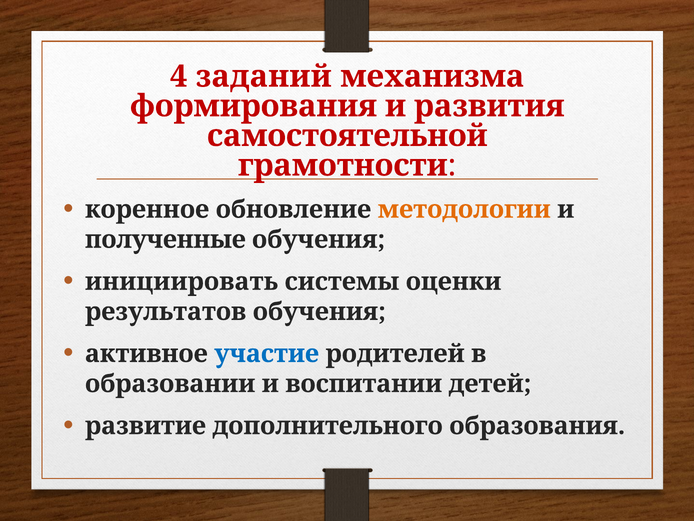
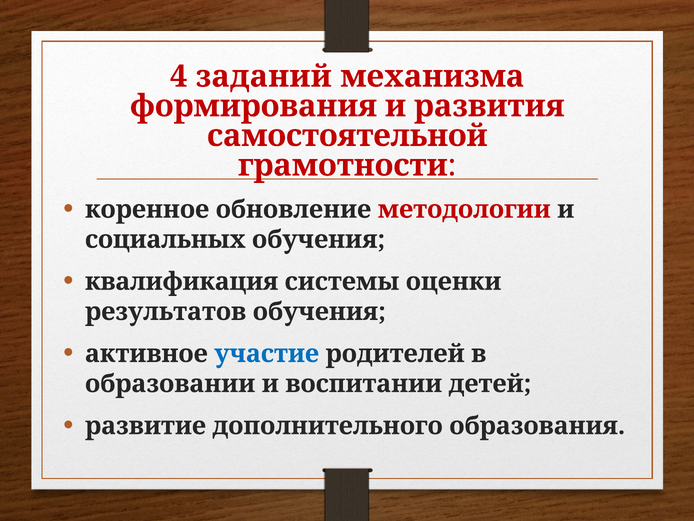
методологии colour: orange -> red (464, 209)
полученные: полученные -> социальных (165, 239)
инициировать: инициировать -> квалификация (182, 281)
